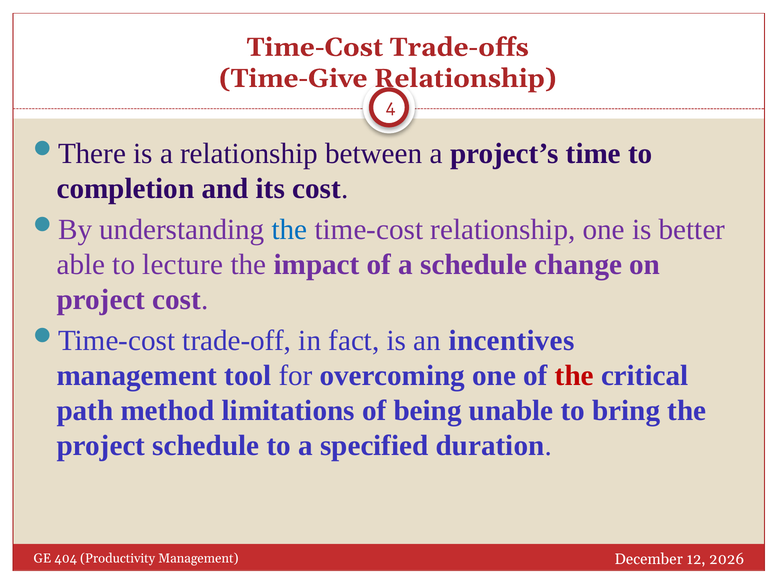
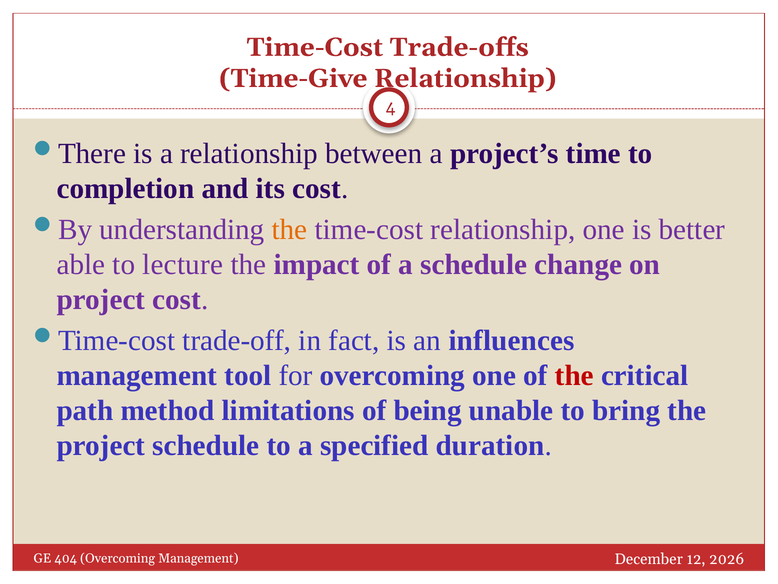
the colour: blue -> orange (290, 229)
incentives: incentives -> influences (512, 340)
404 Productivity: Productivity -> Overcoming (118, 558)
